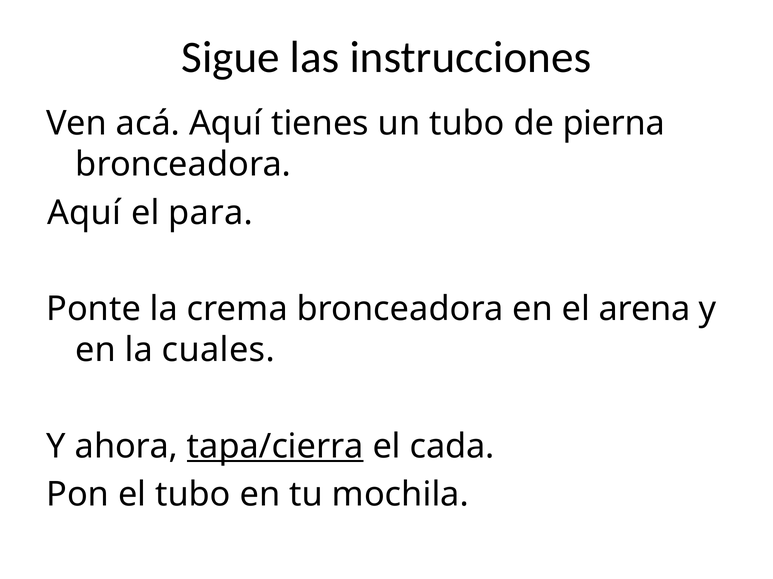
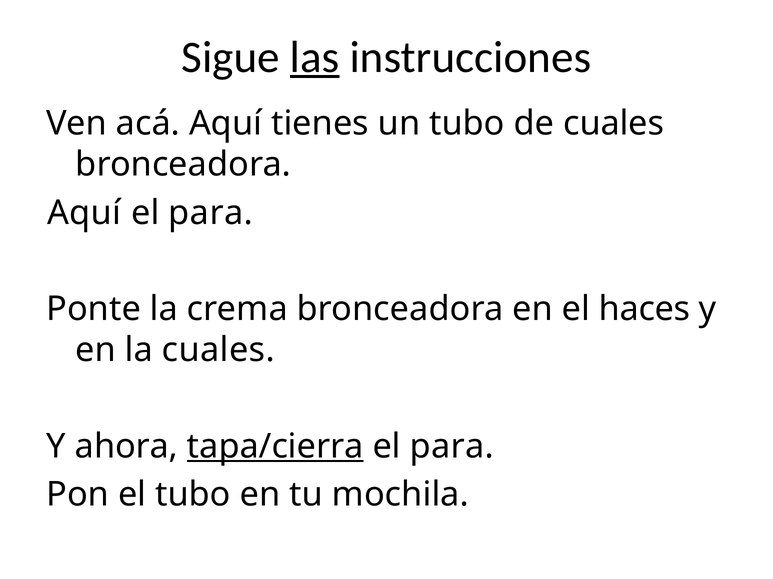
las underline: none -> present (315, 57)
de pierna: pierna -> cuales (614, 124)
arena: arena -> haces (645, 309)
cada: cada -> para (452, 447)
